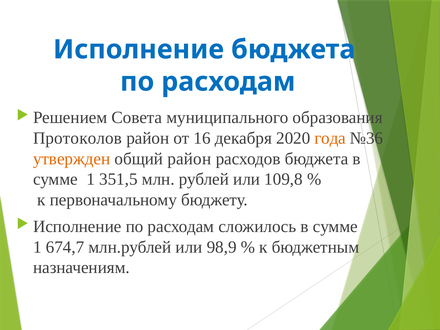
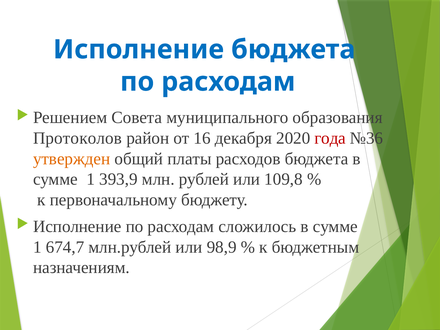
года colour: orange -> red (330, 138)
общий район: район -> платы (189, 159)
351,5: 351,5 -> 393,9 (118, 179)
